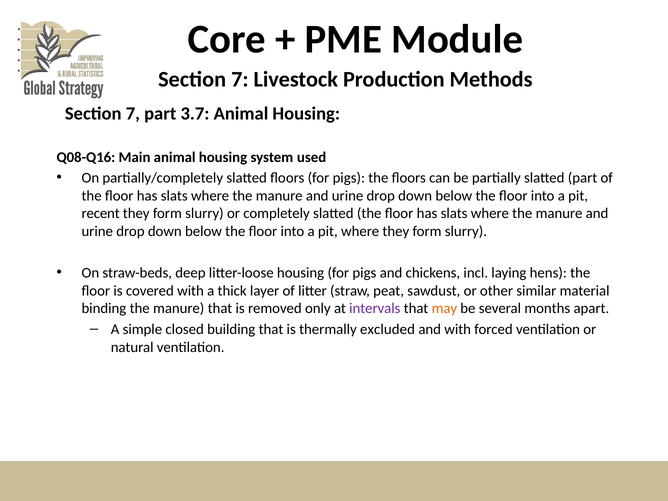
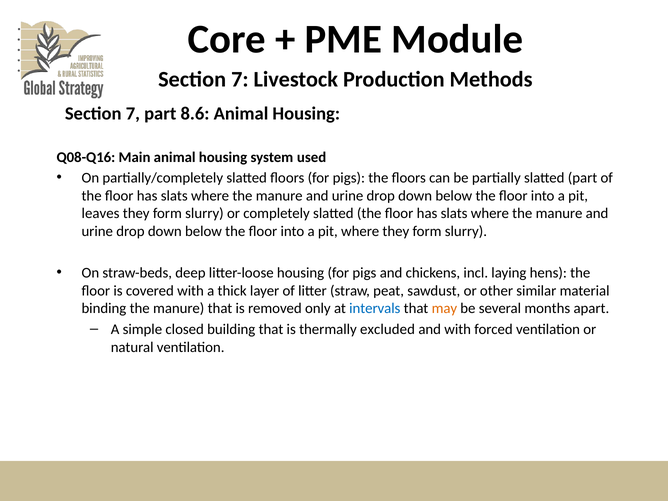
3.7: 3.7 -> 8.6 (195, 114)
recent: recent -> leaves (101, 214)
intervals colour: purple -> blue (375, 309)
